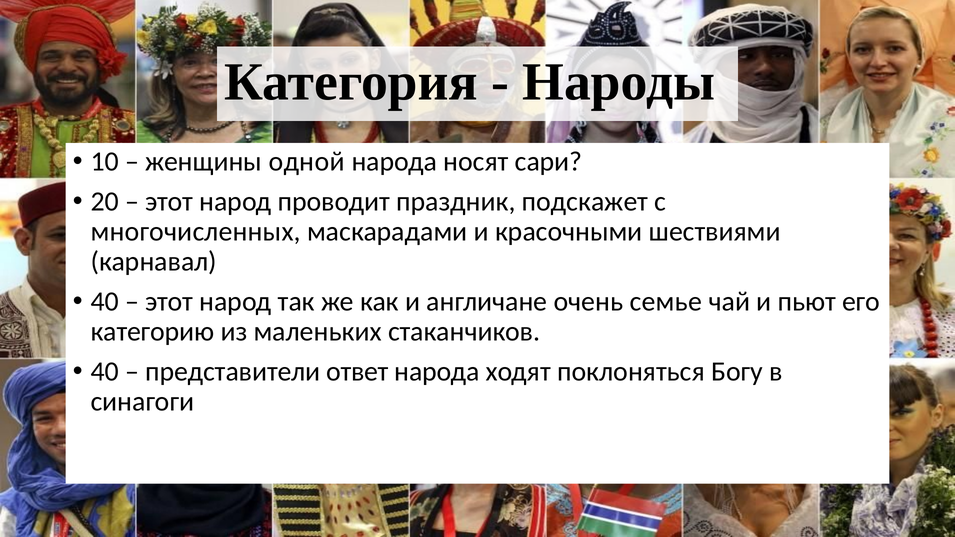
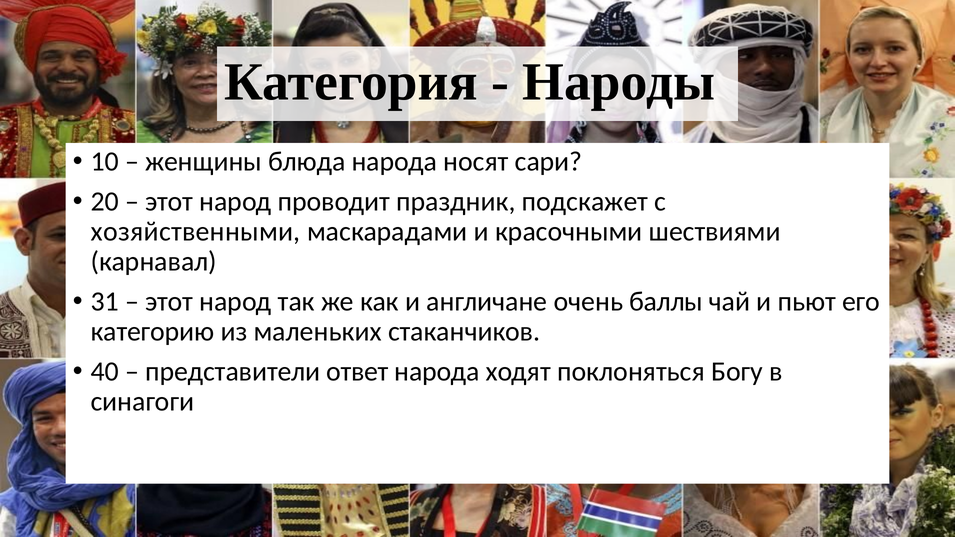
одной: одной -> блюда (307, 161)
многочисленных: многочисленных -> хозяйственными (196, 232)
40: 40 -> 31 (105, 302)
семье: семье -> баллы (666, 302)
